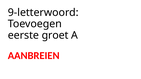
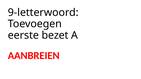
groet: groet -> bezet (55, 35)
